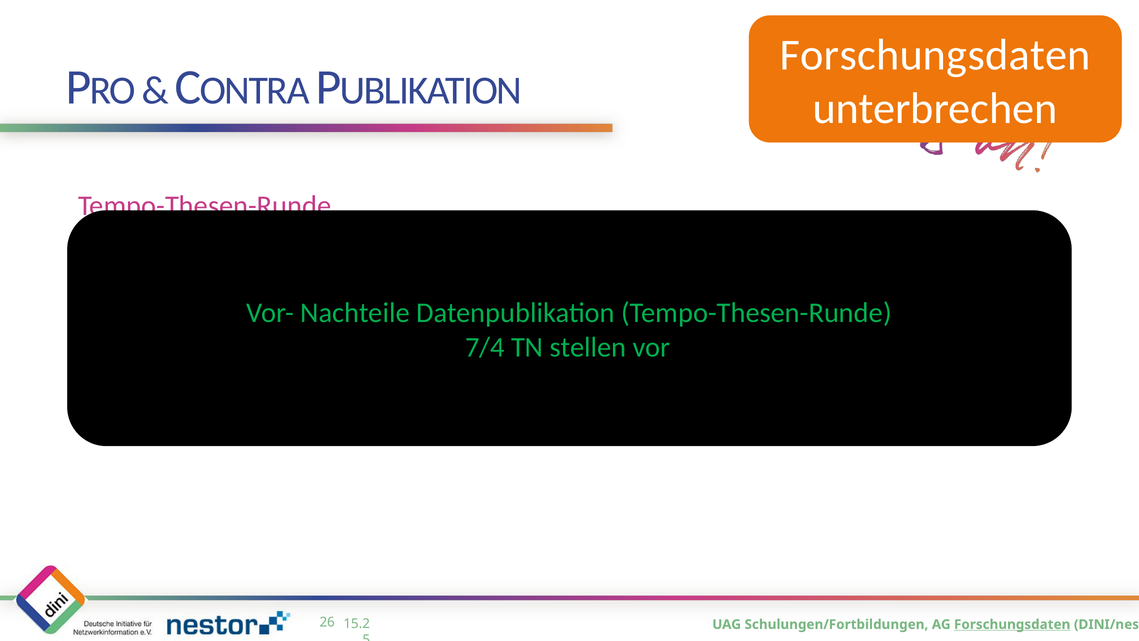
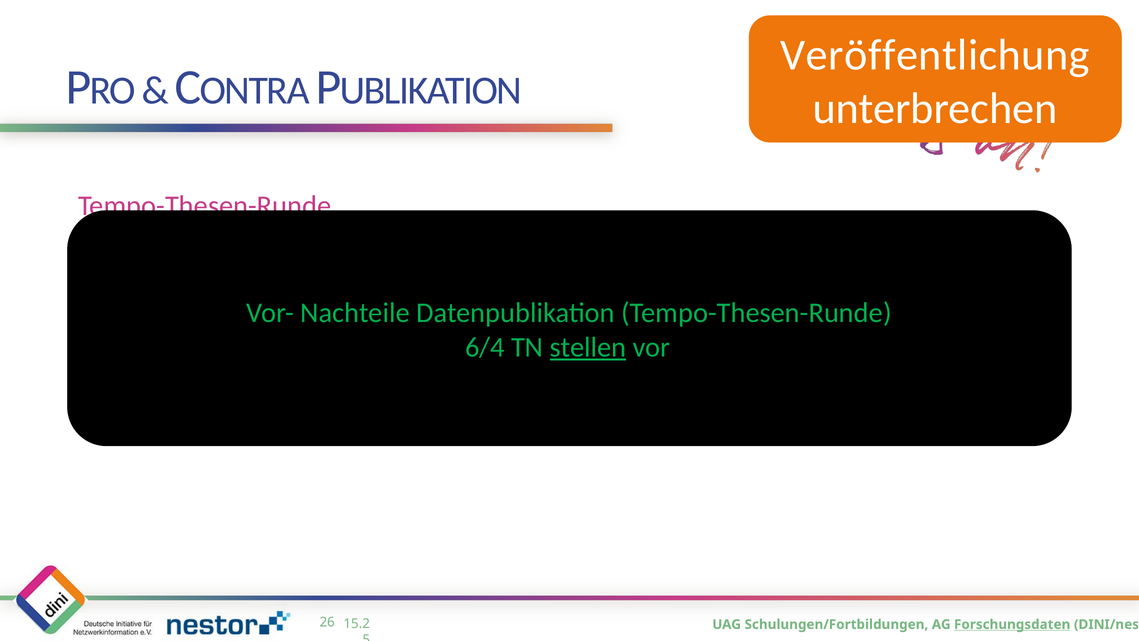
Forschungsdaten: Forschungsdaten -> Veröffentlichung (935, 55)
7/4: 7/4 -> 6/4 (485, 347)
stellen underline: none -> present (588, 347)
